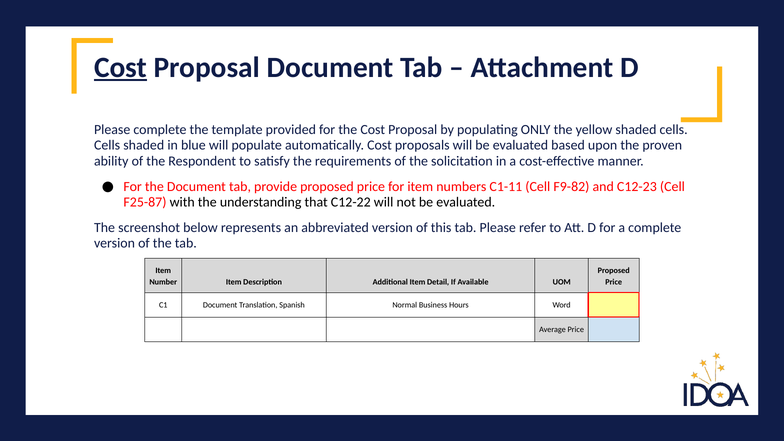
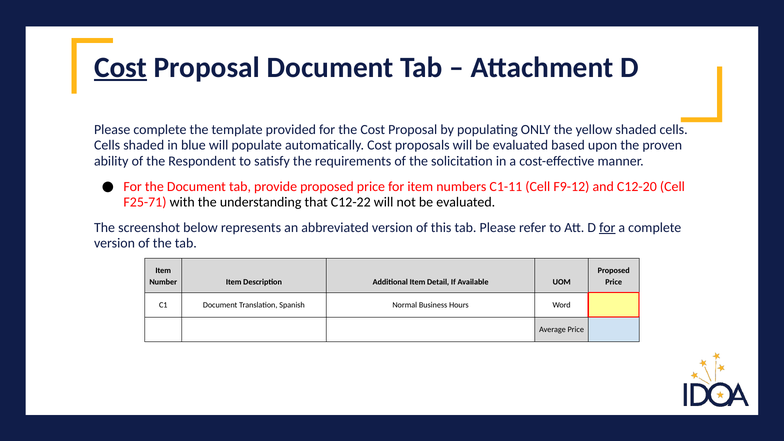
F9-82: F9-82 -> F9-12 (571, 186)
C12-23: C12-23 -> C12-20 (637, 186)
F25-87: F25-87 -> F25-71 (145, 202)
for underline: none -> present (607, 228)
